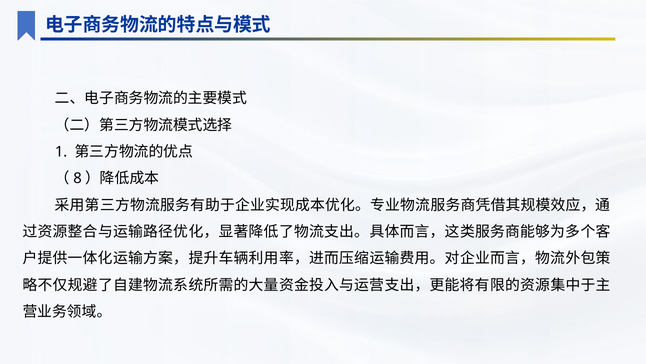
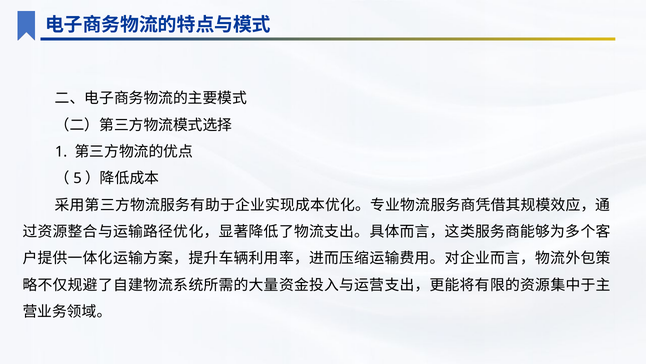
8: 8 -> 5 (77, 178)
